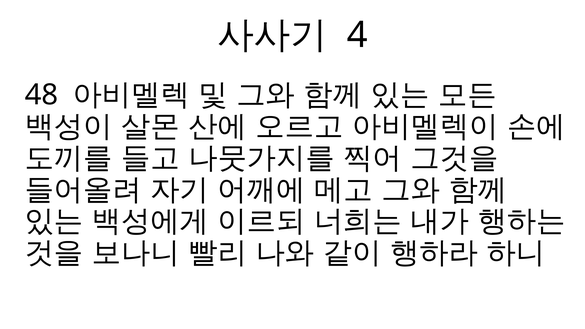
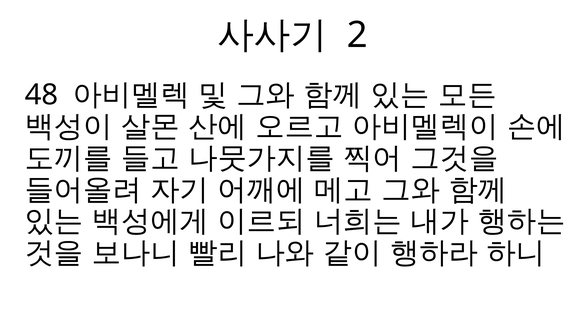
4: 4 -> 2 (357, 35)
